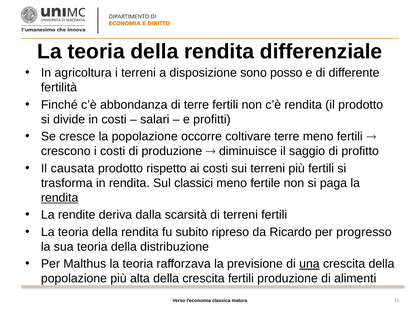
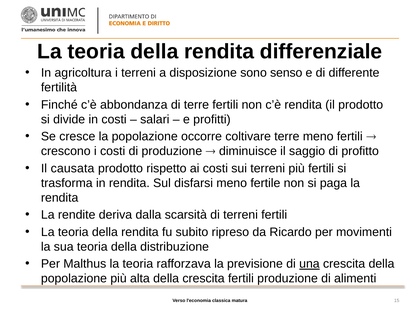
posso: posso -> senso (286, 73)
classici: classici -> disfarsi (194, 183)
rendita underline: present -> none (60, 198)
progresso: progresso -> movimenti (364, 232)
